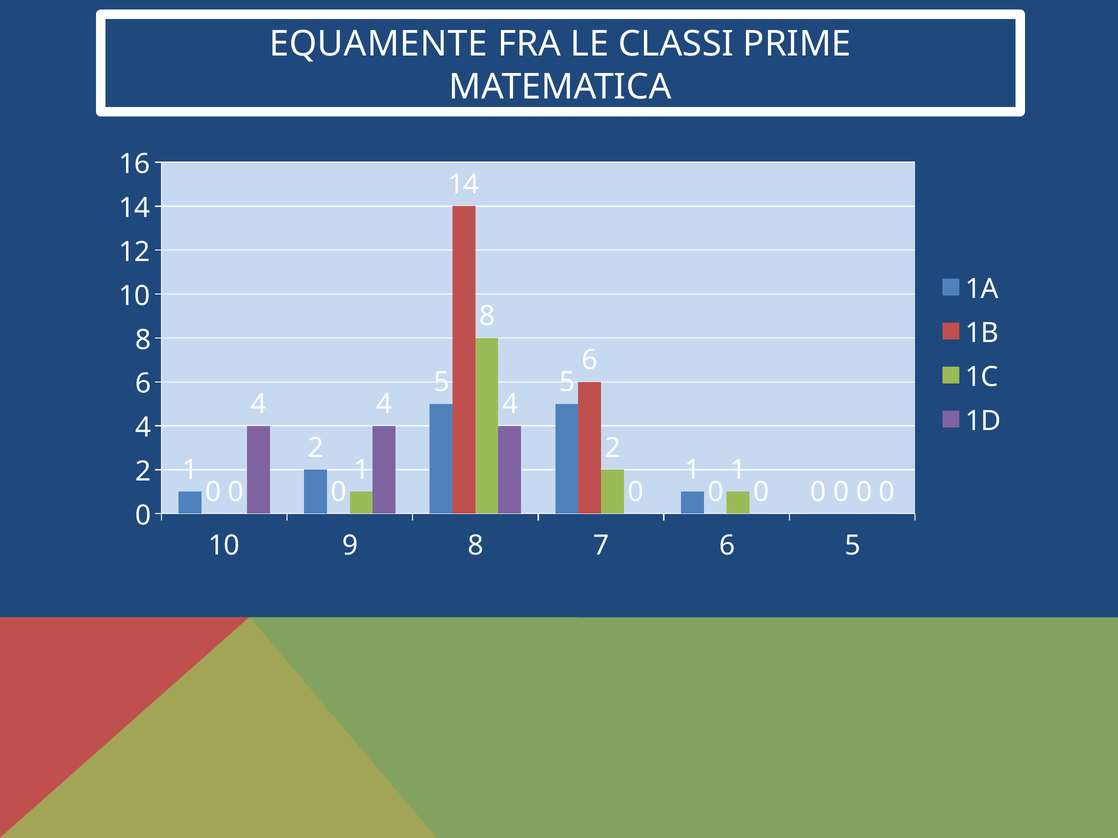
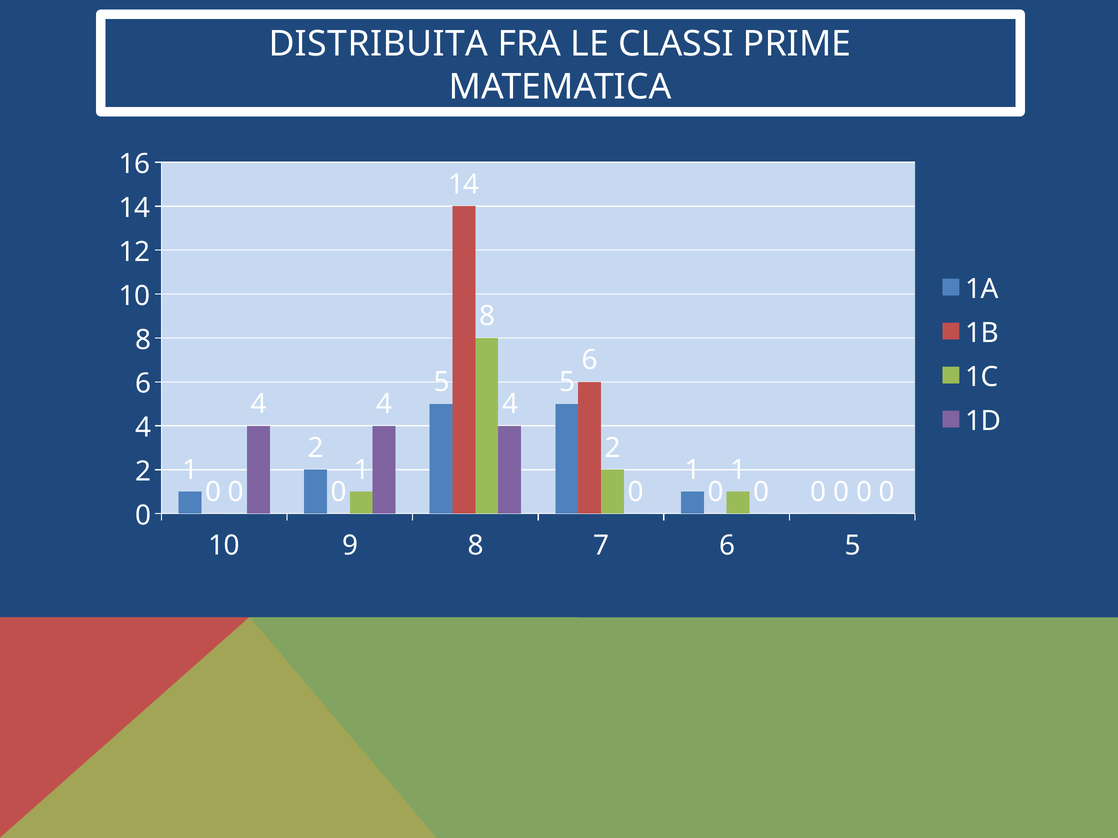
EQUAMENTE: EQUAMENTE -> DISTRIBUITA (378, 44)
